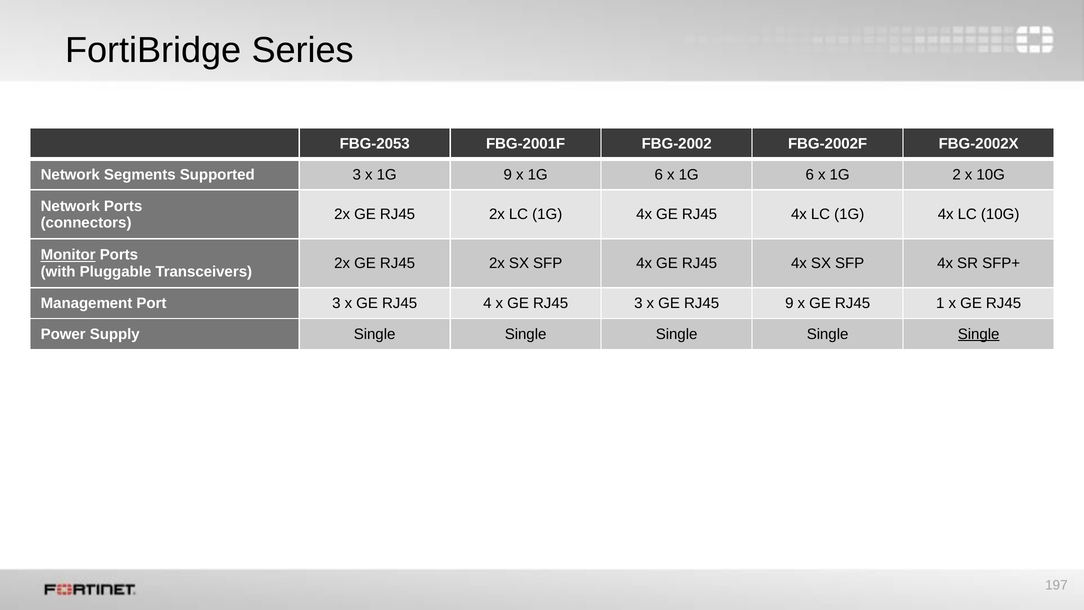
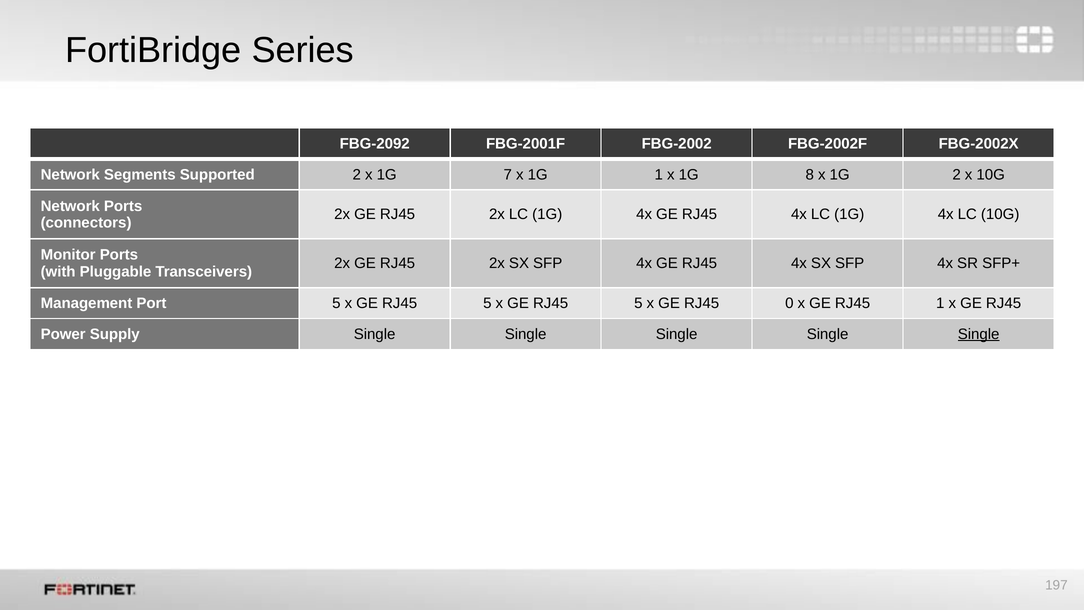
FBG-2053: FBG-2053 -> FBG-2092 (375, 144)
Supported 3: 3 -> 2 (357, 174)
1G 9: 9 -> 7 (508, 174)
6: 6 -> 1 (659, 174)
6: 6 -> 8 (810, 174)
Monitor underline: present -> none (68, 255)
Port 3: 3 -> 5 (336, 303)
4: 4 -> 5 (487, 303)
3: 3 -> 5 (638, 303)
RJ45 9: 9 -> 0 (789, 303)
